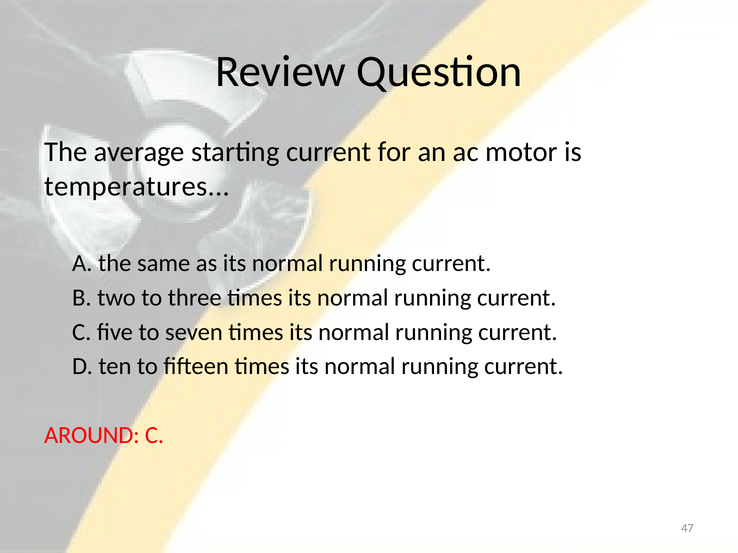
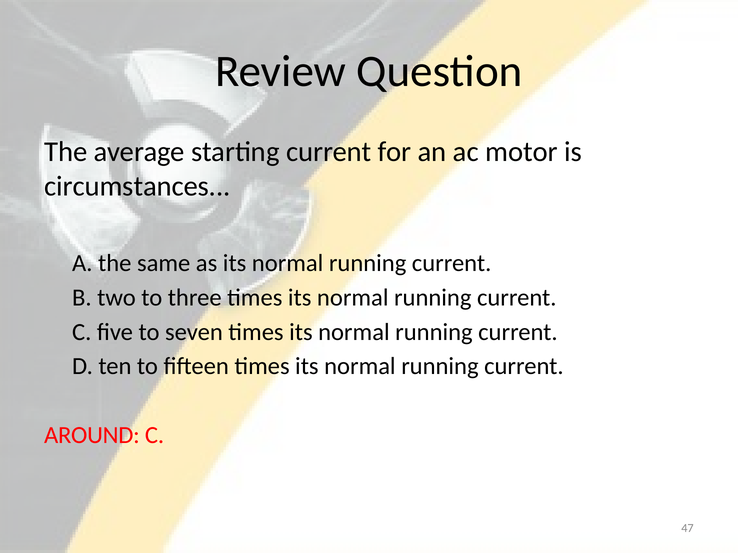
temperatures: temperatures -> circumstances (137, 187)
